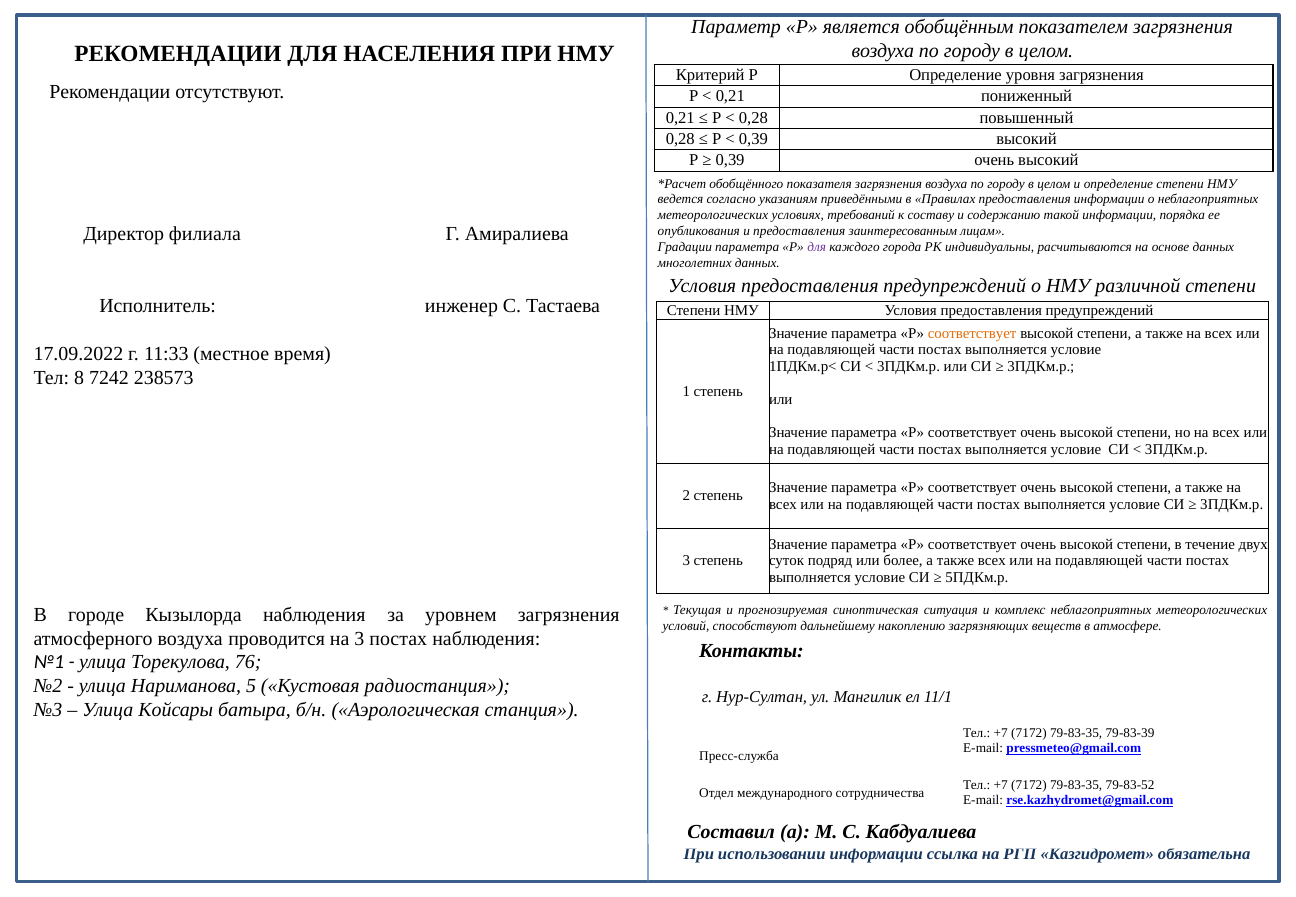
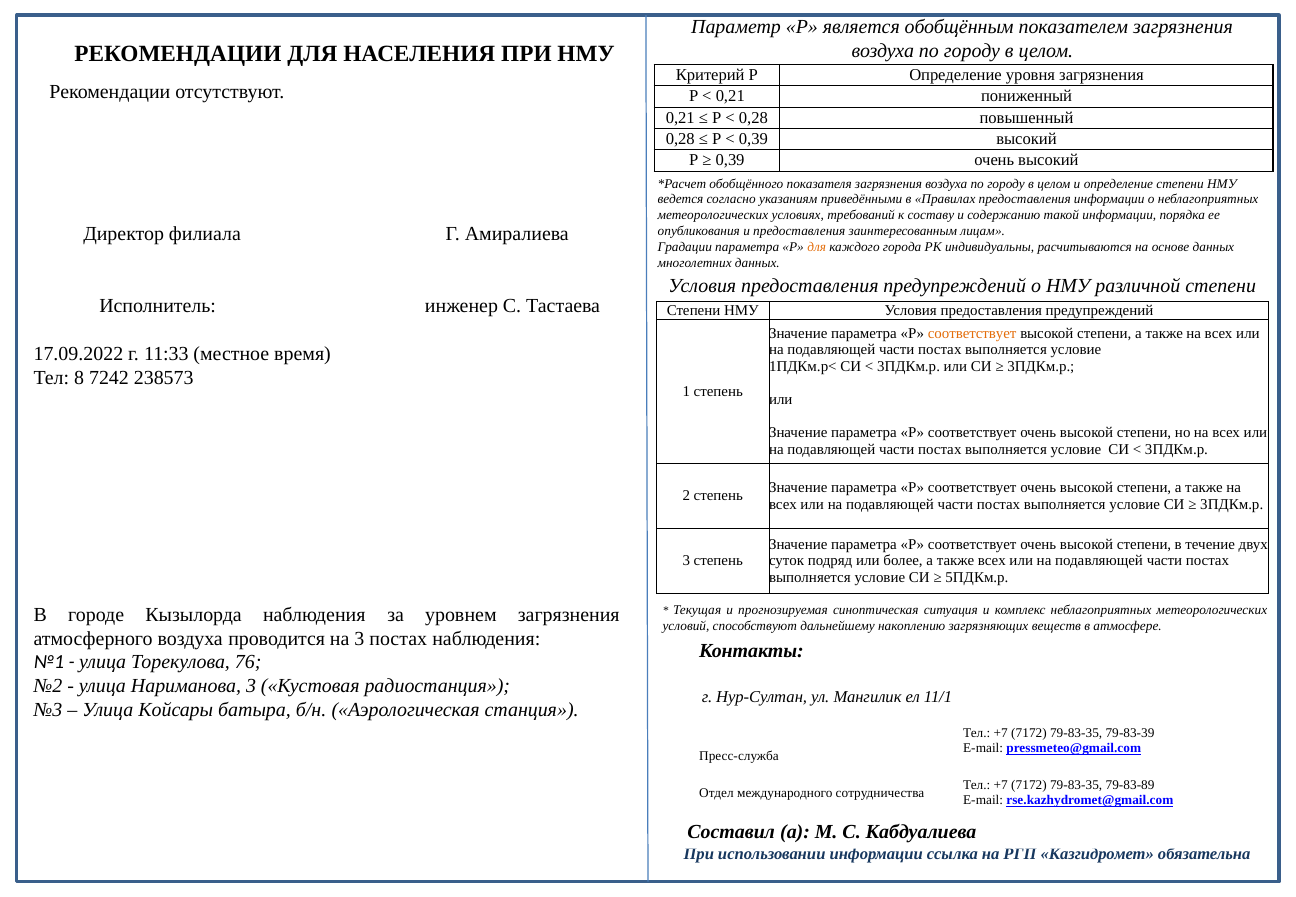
для colour: purple -> orange (817, 247)
Нариманова 5: 5 -> 3 (251, 686)
79-83-52: 79-83-52 -> 79-83-89 (1130, 785)
